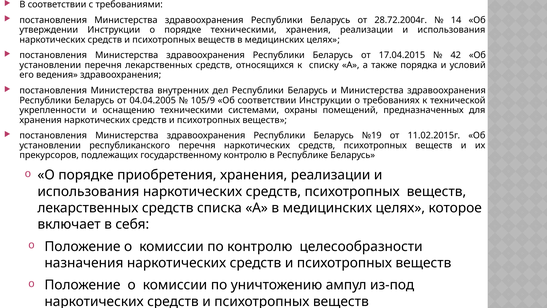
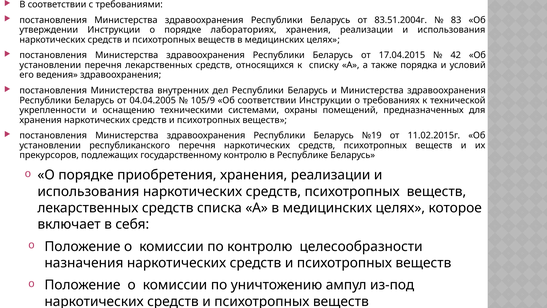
28.72.2004г: 28.72.2004г -> 83.51.2004г (401, 20)
14: 14 -> 83 (456, 20)
порядке техническими: техническими -> лабораториях (244, 30)
